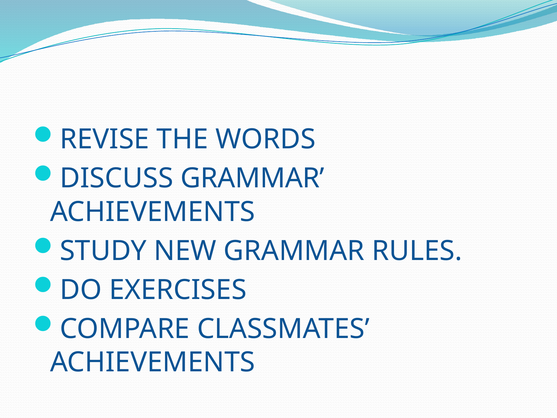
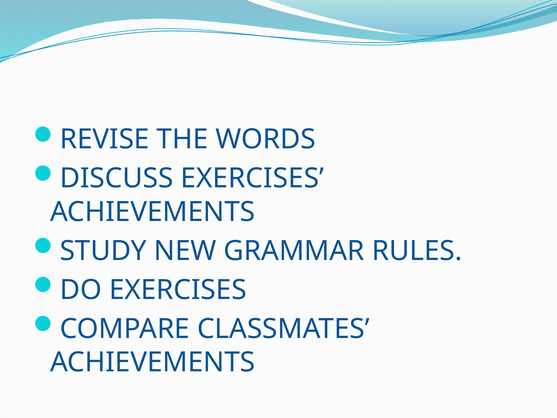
DISCUSS GRAMMAR: GRAMMAR -> EXERCISES (252, 178)
